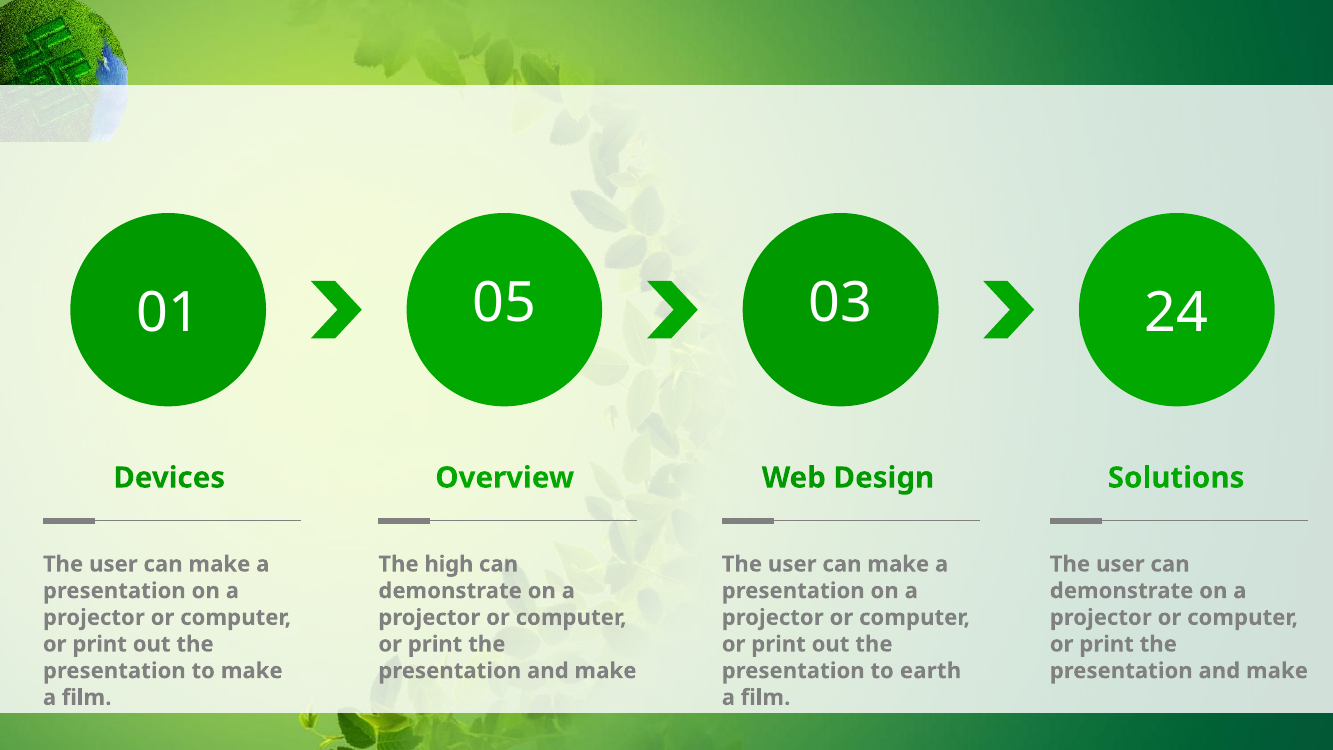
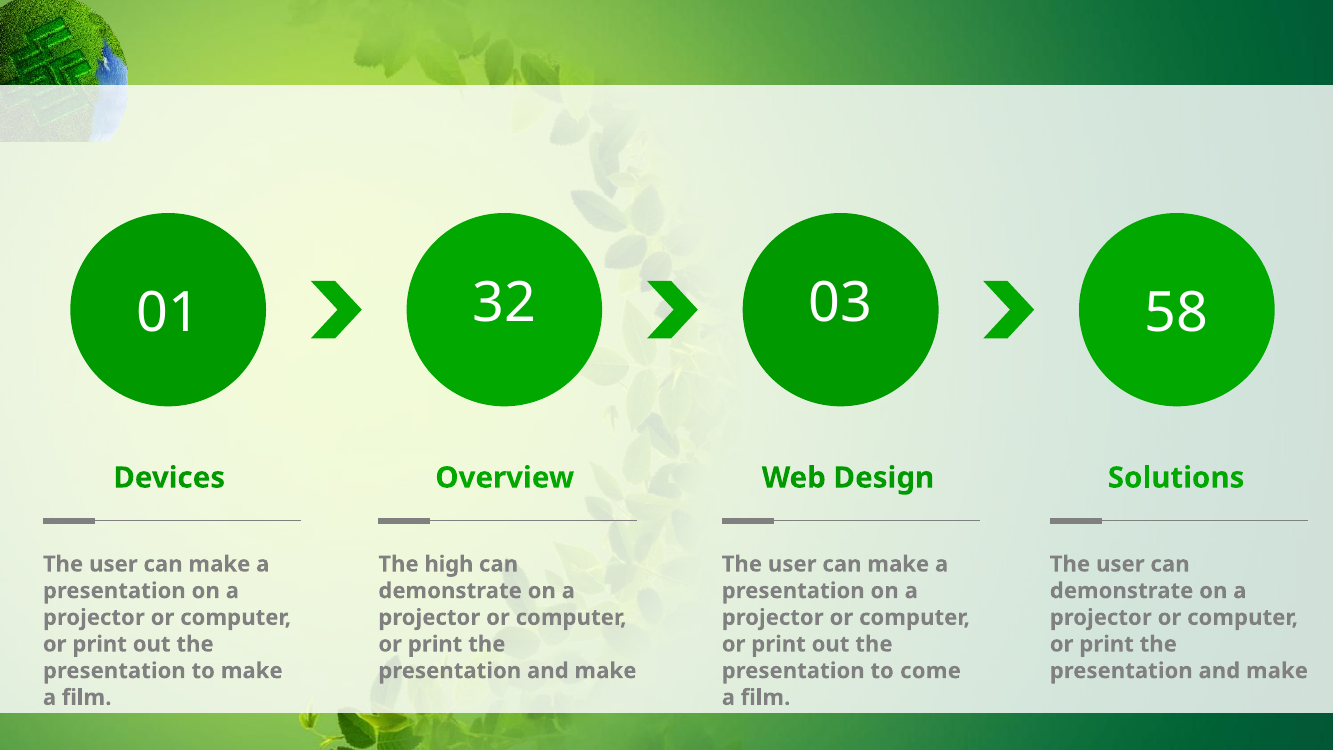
05: 05 -> 32 (504, 303)
24: 24 -> 58 (1177, 313)
earth: earth -> come (931, 671)
